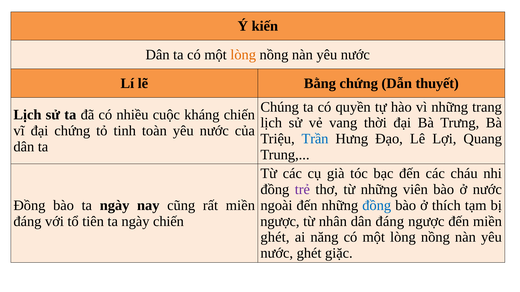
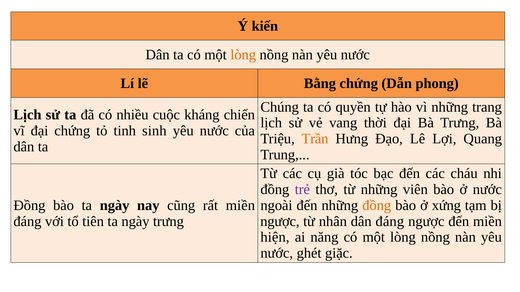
thuyết: thuyết -> phong (437, 83)
toàn: toàn -> sinh (154, 131)
Trần colour: blue -> orange (315, 139)
đồng colour: blue -> orange (377, 206)
thích: thích -> xứng (446, 206)
ngày chiến: chiến -> trưng (168, 222)
ghét: ghét -> hiện (275, 238)
